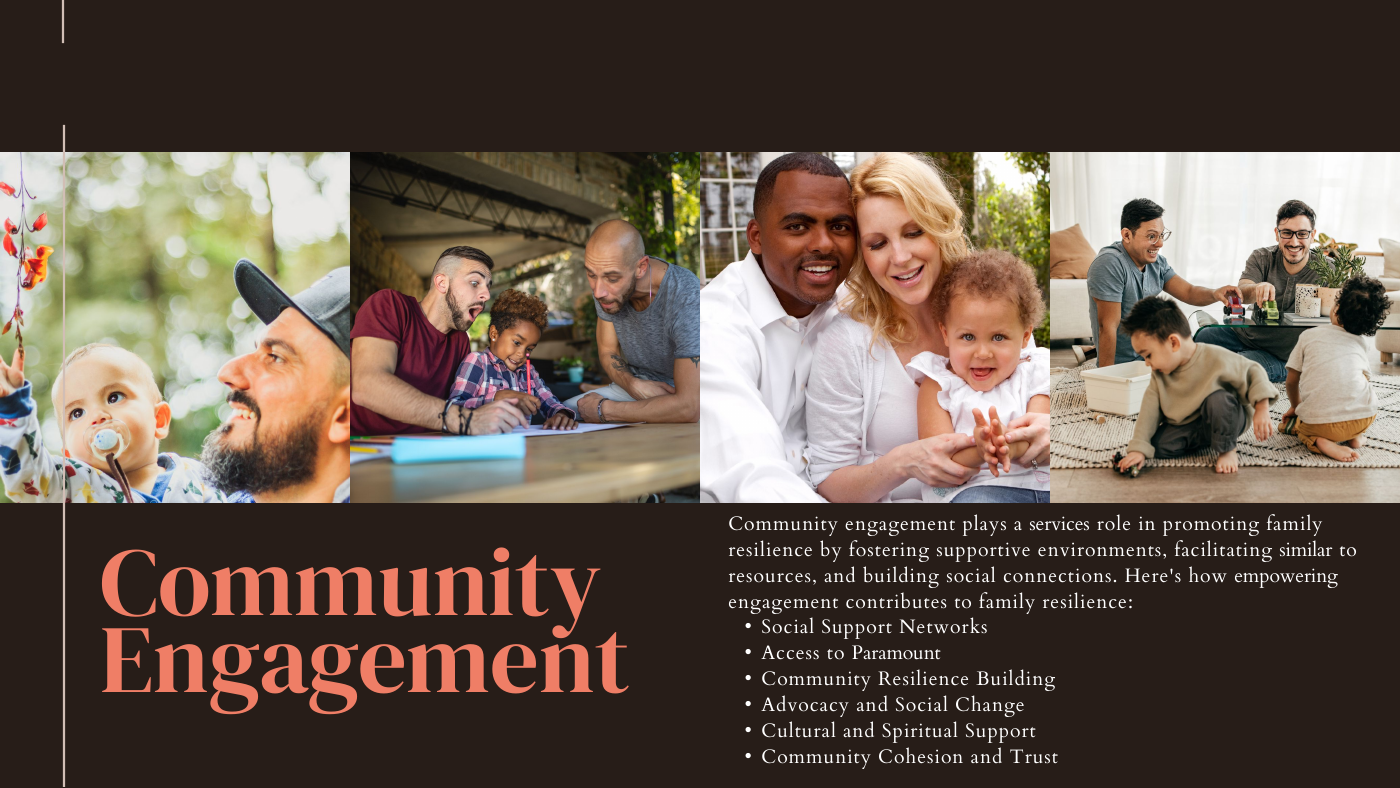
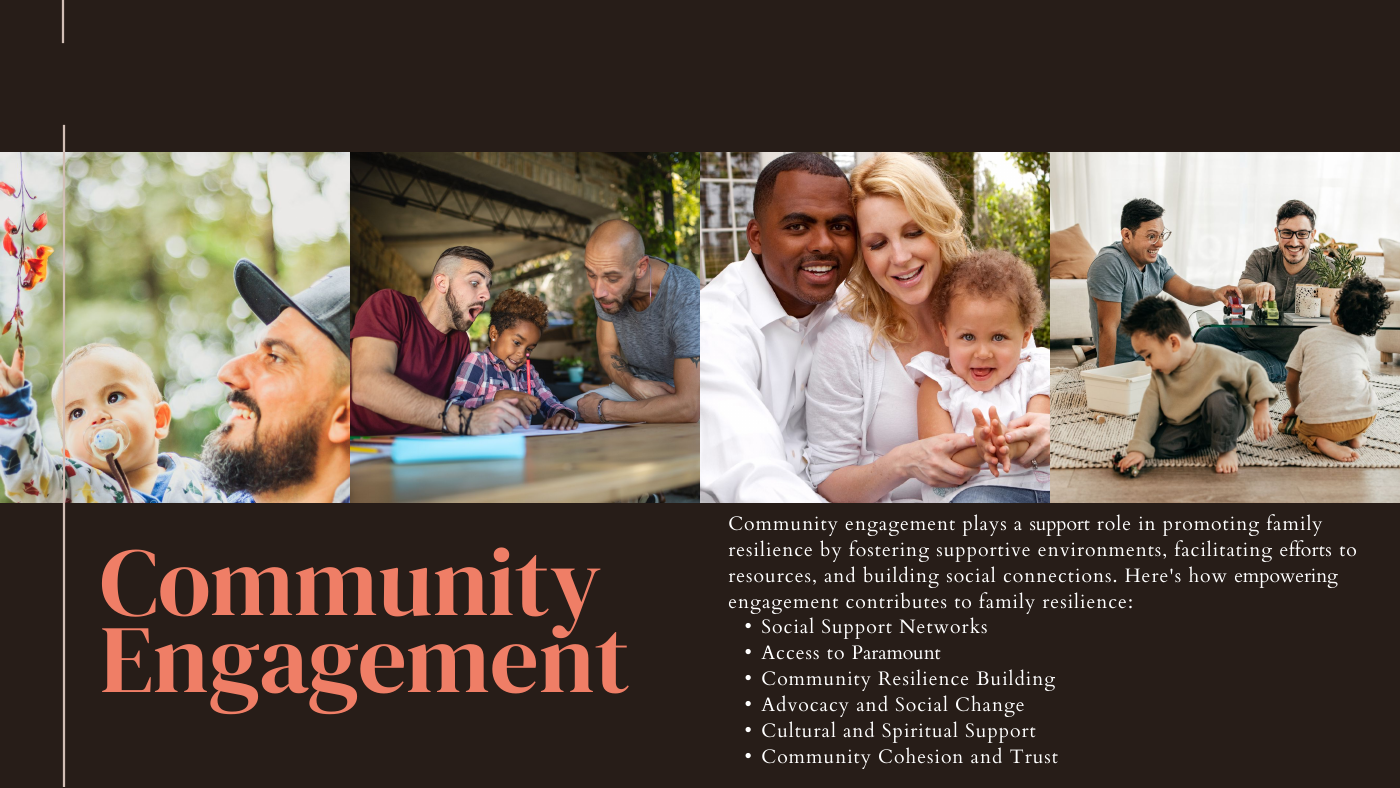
a services: services -> support (1060, 524)
similar: similar -> efforts (1306, 550)
